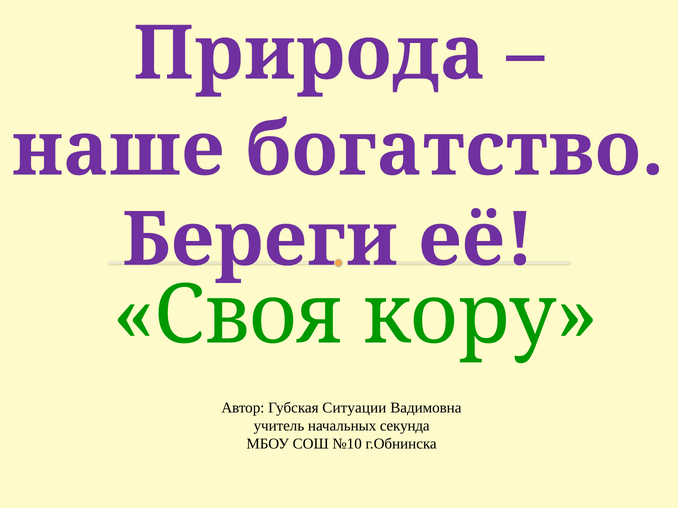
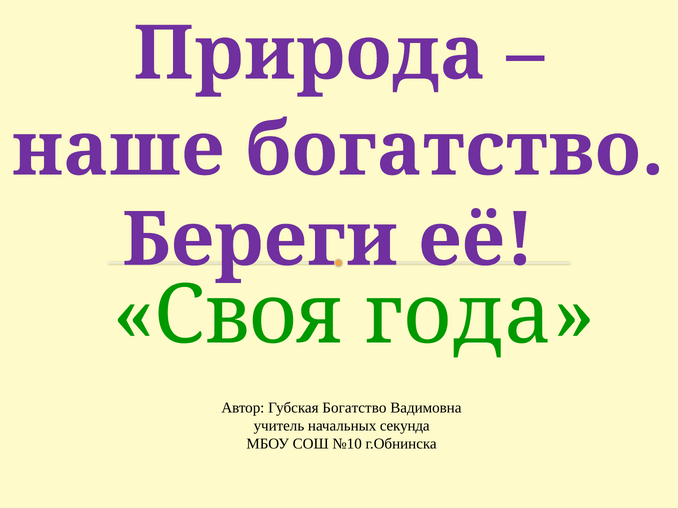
кору: кору -> года (479, 316)
Губская Ситуации: Ситуации -> Богатство (354, 408)
